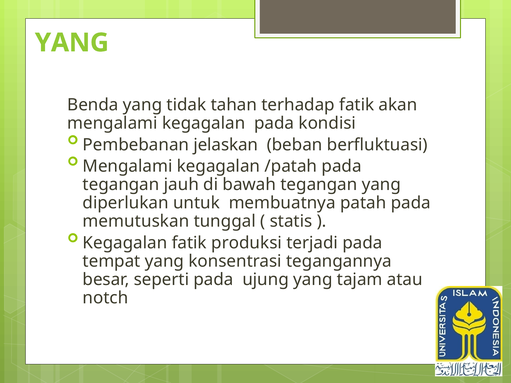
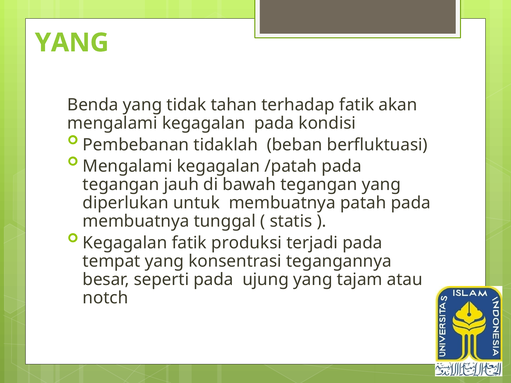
jelaskan: jelaskan -> tidaklah (226, 145)
memutuskan: memutuskan -> membuatnya (136, 221)
